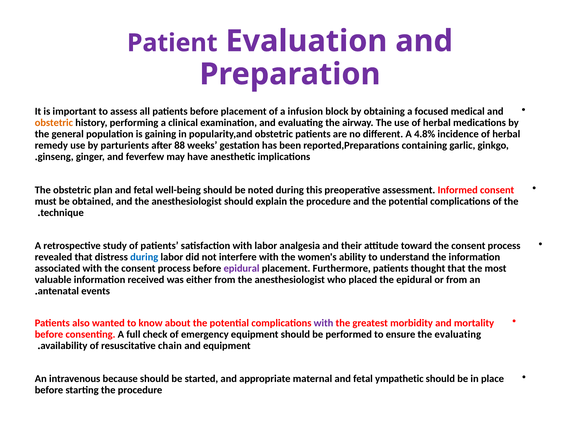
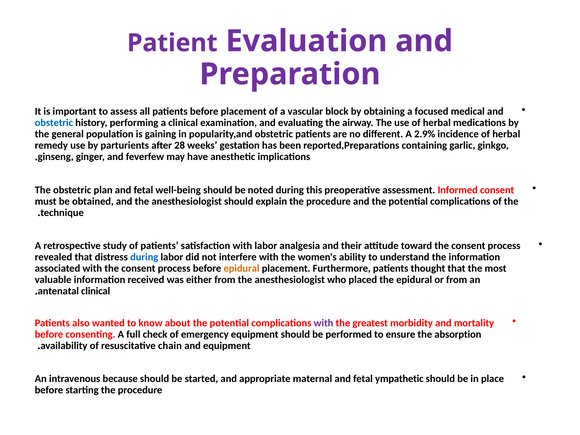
infusion: infusion -> vascular (305, 111)
obstetric colour: orange -> blue (54, 123)
4.8%: 4.8% -> 2.9% (425, 134)
88: 88 -> 28 (180, 145)
epidural colour: purple -> orange (242, 268)
antenatal events: events -> clinical (96, 291)
the evaluating: evaluating -> absorption (458, 334)
